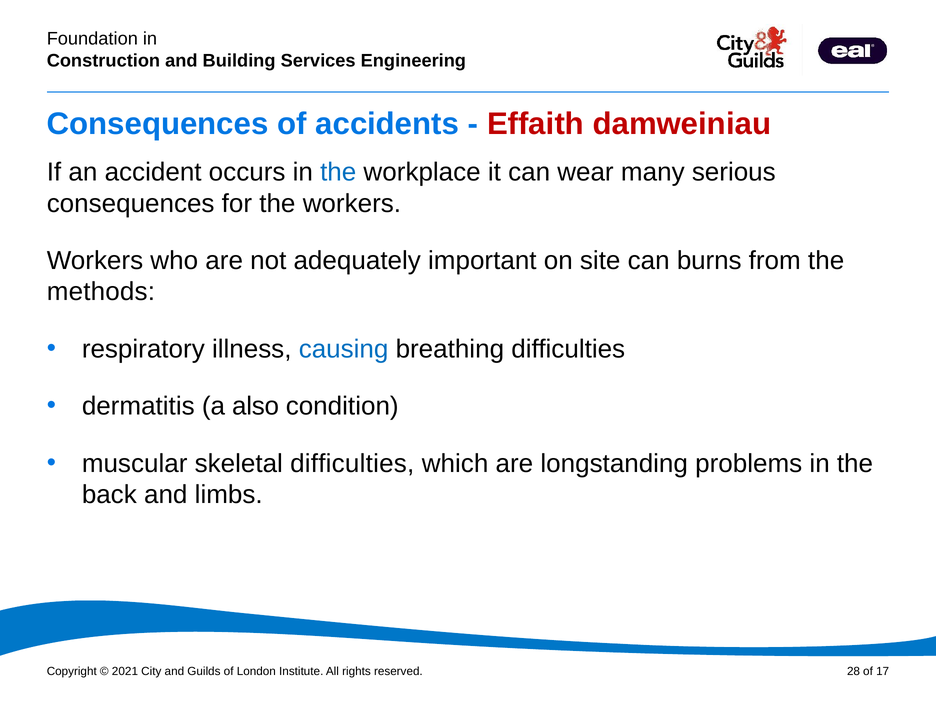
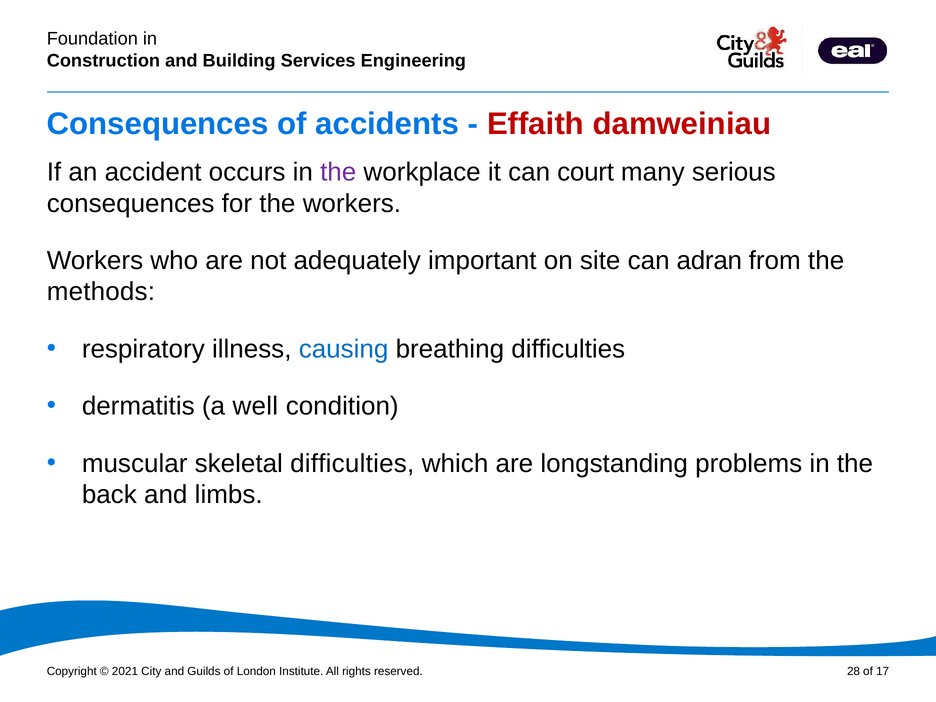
the colour: blue -> purple (338, 172)
wear: wear -> court (586, 172)
burns: burns -> adran (709, 261)
also: also -> well (255, 406)
